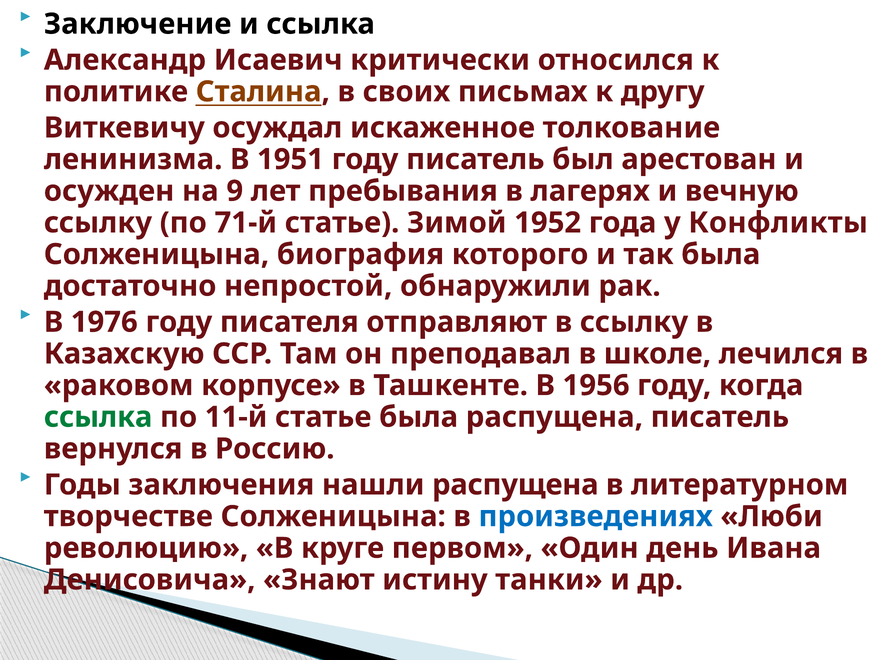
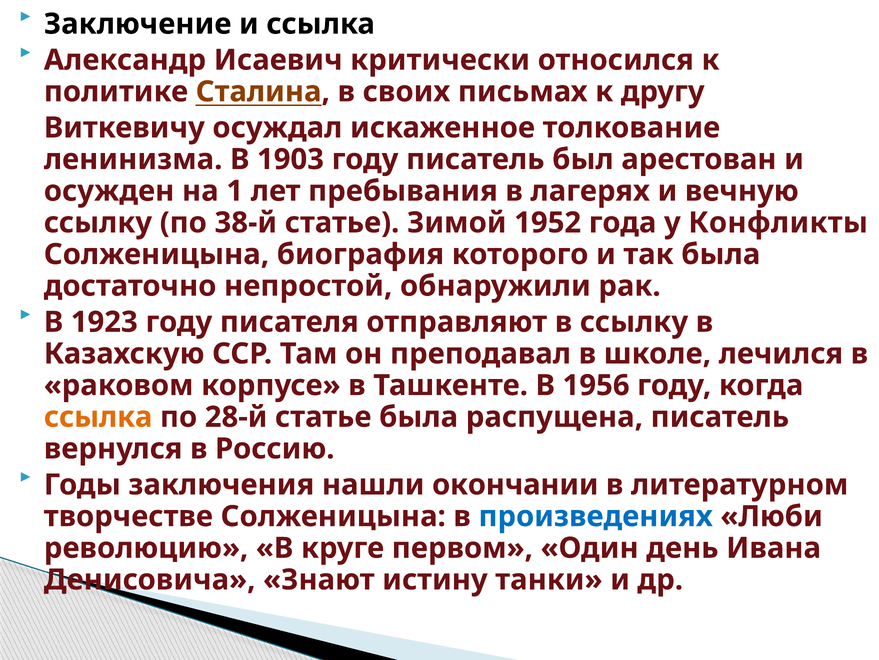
1951: 1951 -> 1903 (290, 159)
9: 9 -> 1 (235, 191)
71-й: 71-й -> 38-й (246, 222)
1976: 1976 -> 1923 (104, 322)
ссылка colour: green -> orange (98, 417)
11-й: 11-й -> 28-й (236, 417)
нашли распущена: распущена -> окончании (515, 484)
